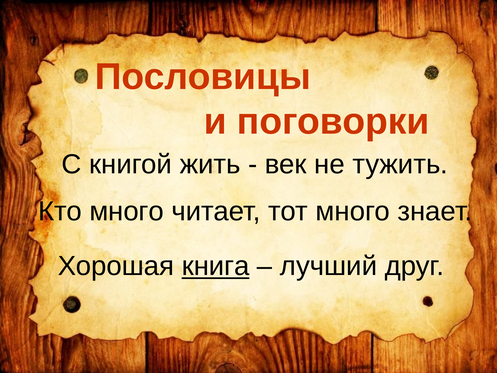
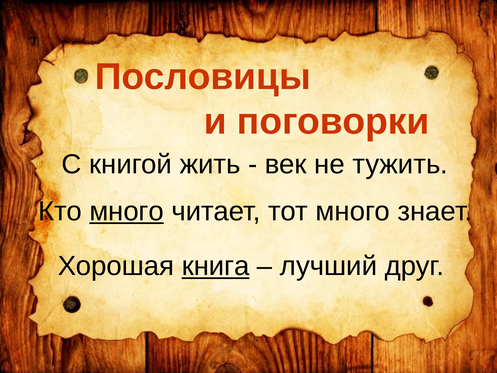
много underline: none -> present (127, 211)
